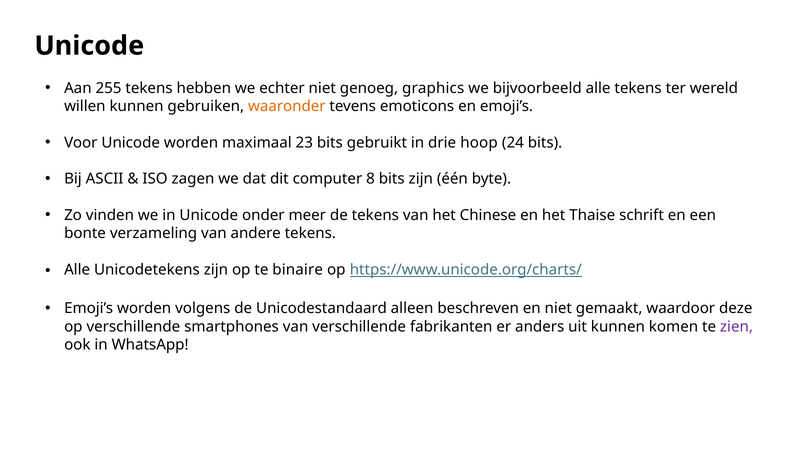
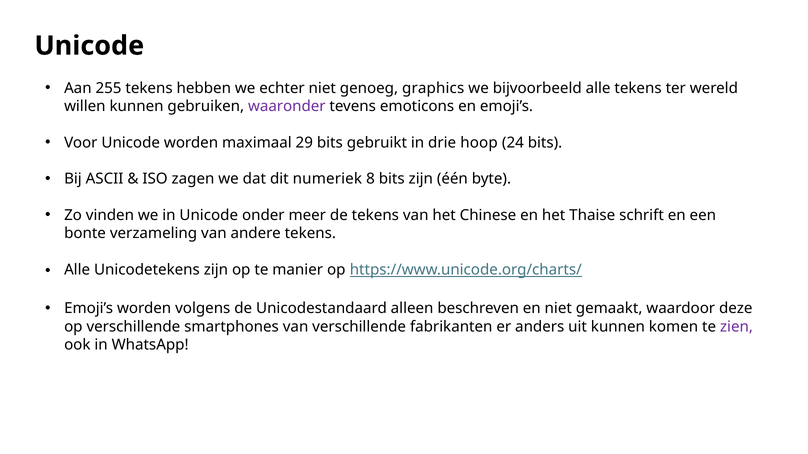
waaronder colour: orange -> purple (287, 106)
23: 23 -> 29 (304, 143)
computer: computer -> numeriek (327, 179)
binaire: binaire -> manier (298, 270)
